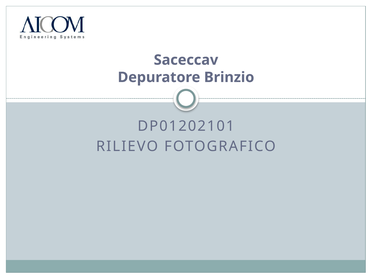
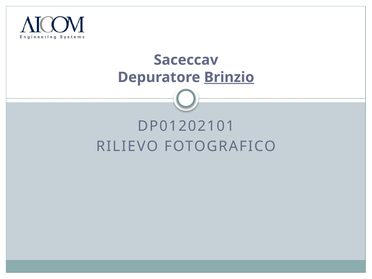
Brinzio underline: none -> present (229, 77)
